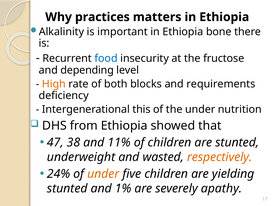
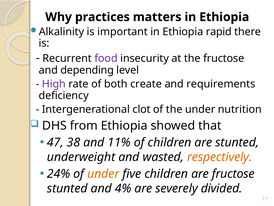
bone: bone -> rapid (219, 32)
food colour: blue -> purple (106, 58)
High colour: orange -> purple (54, 84)
blocks: blocks -> create (146, 84)
this: this -> clot (142, 109)
are yielding: yielding -> fructose (233, 173)
1%: 1% -> 4% (123, 188)
apathy: apathy -> divided (222, 188)
